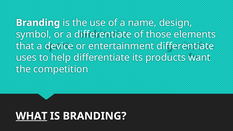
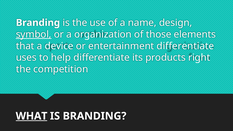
symbol underline: none -> present (34, 34)
a differentiate: differentiate -> organization (103, 34)
want: want -> right (199, 58)
